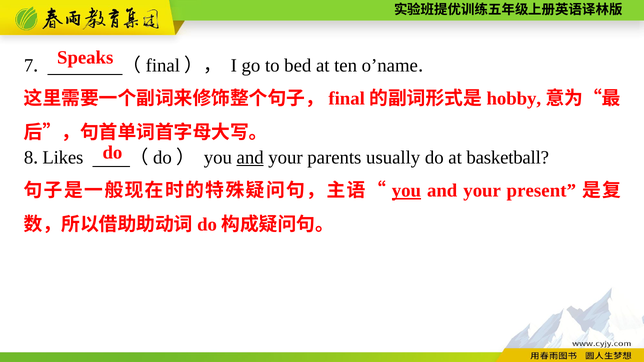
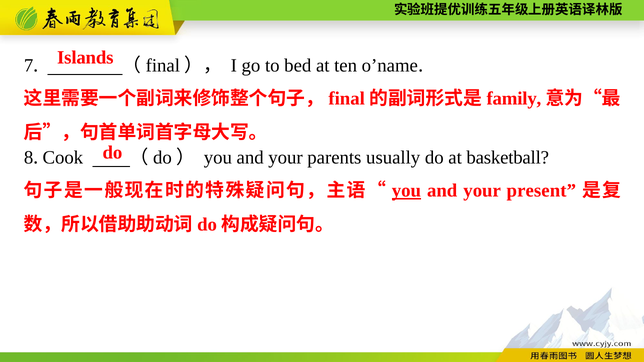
Speaks: Speaks -> Islands (85, 58)
hobby: hobby -> family (514, 99)
Likes: Likes -> Cook (63, 158)
and underline: present -> none (250, 158)
